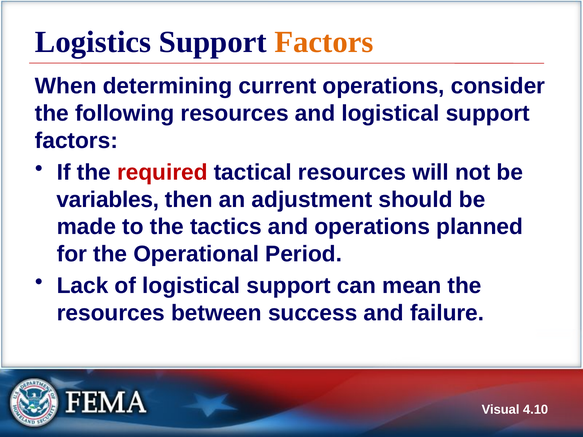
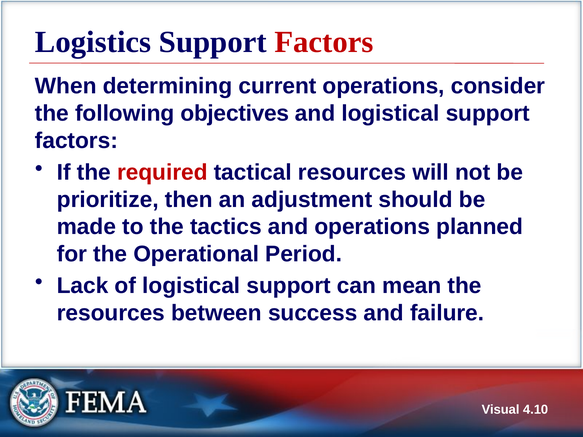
Factors colour: orange -> red (324, 42)
following resources: resources -> objectives (235, 113)
variables: variables -> prioritize (108, 200)
